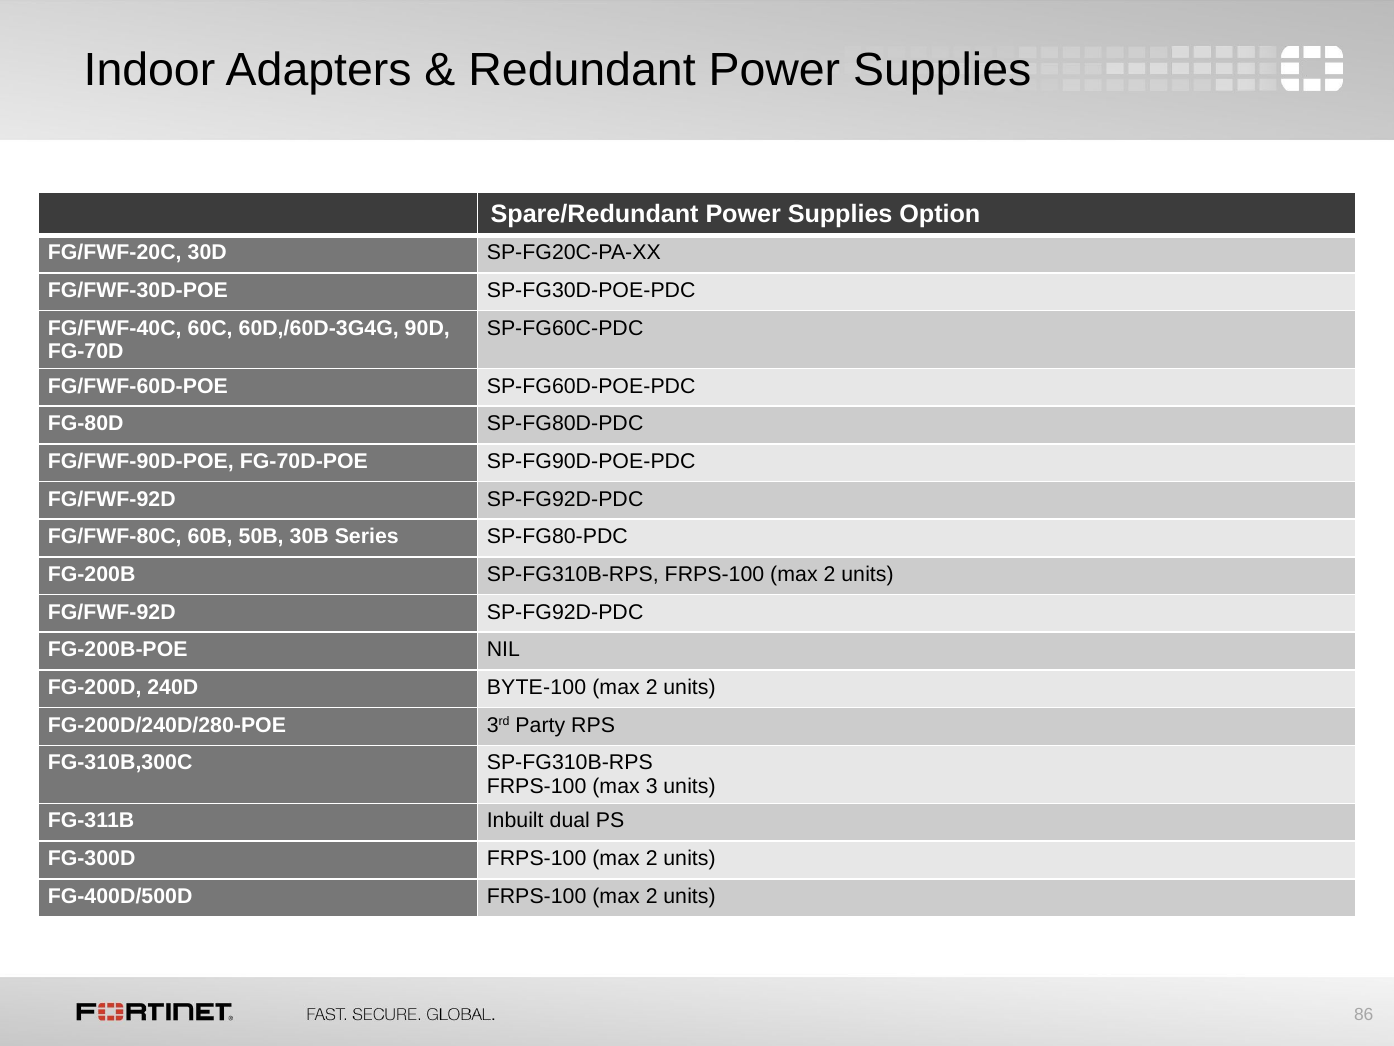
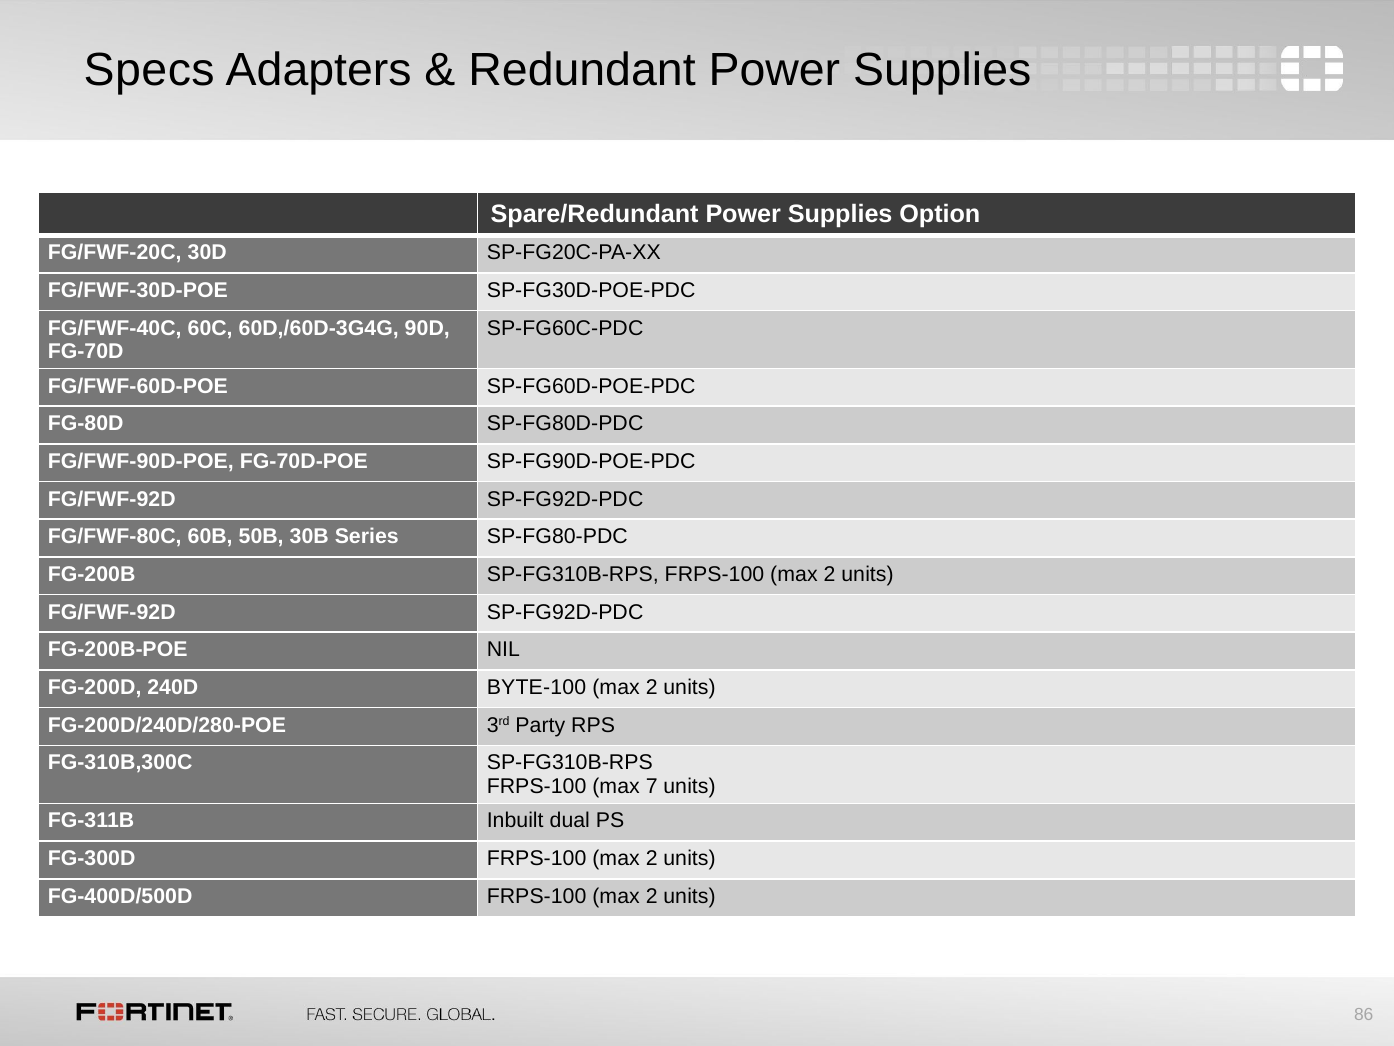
Indoor: Indoor -> Specs (149, 70)
3: 3 -> 7 (652, 786)
